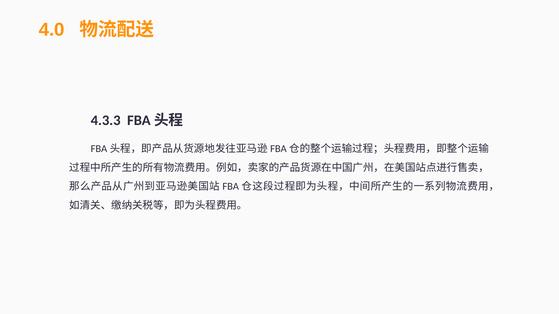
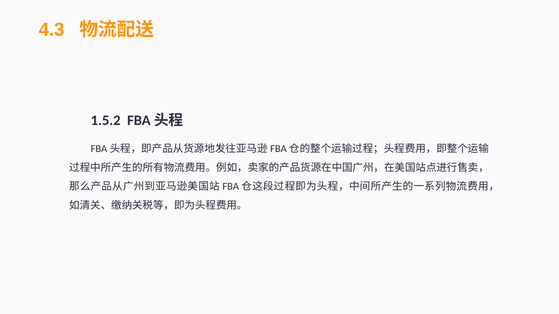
4.0: 4.0 -> 4.3 (52, 30)
4.3.3: 4.3.3 -> 1.5.2 (106, 121)
